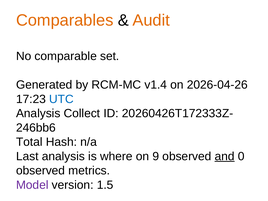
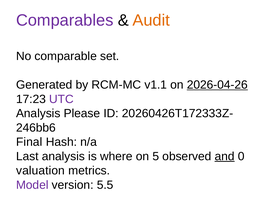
Comparables colour: orange -> purple (65, 20)
v1.4: v1.4 -> v1.1 (156, 85)
2026-04-26 underline: none -> present (217, 85)
UTC colour: blue -> purple (61, 99)
Collect: Collect -> Please (82, 113)
Total: Total -> Final (29, 142)
9: 9 -> 5 (156, 156)
observed: observed -> valuation (40, 171)
1.5: 1.5 -> 5.5 (105, 185)
